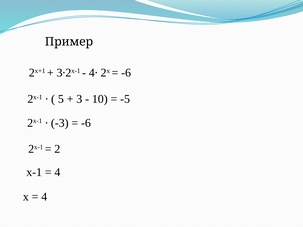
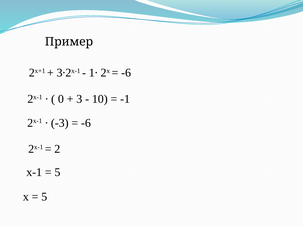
4∙: 4∙ -> 1∙ (93, 73)
5: 5 -> 0 (61, 99)
-5: -5 -> -1 (125, 99)
4: 4 -> 5 (57, 172)
4: 4 -> 5 (44, 197)
